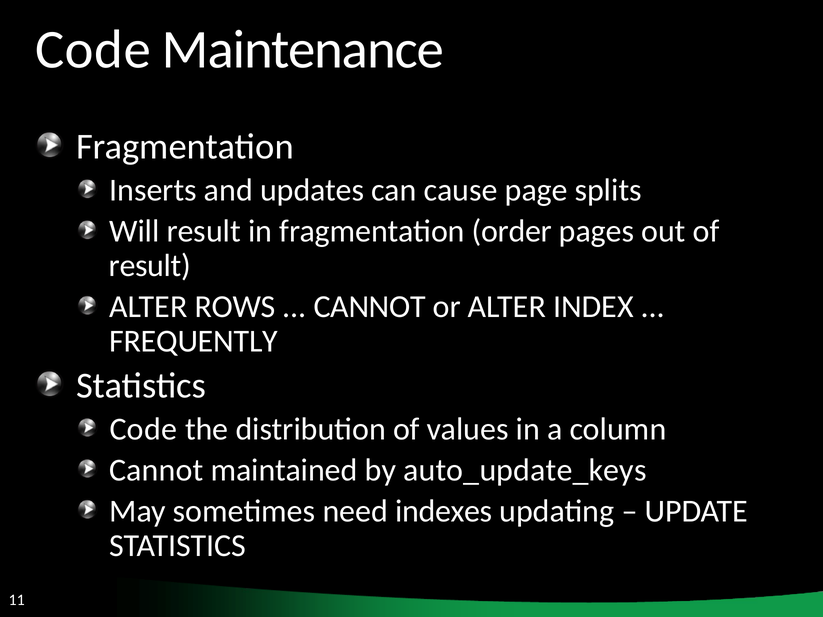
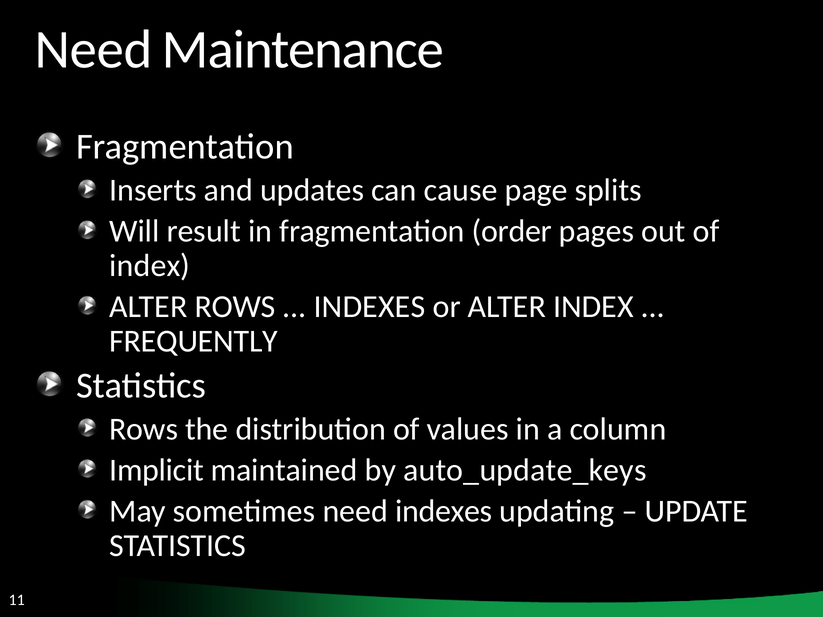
Code: Code -> Need (94, 50)
result: result -> index (150, 266)
CANNOT: CANNOT -> INDEXES (369, 307)
Code: Code -> Rows (144, 429)
Cannot: Cannot -> Implicit (157, 470)
